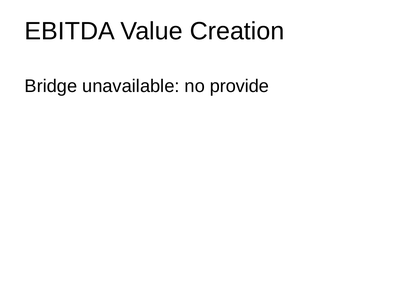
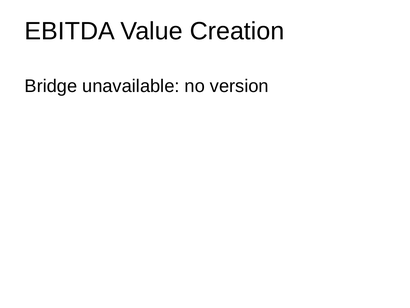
provide: provide -> version (239, 86)
